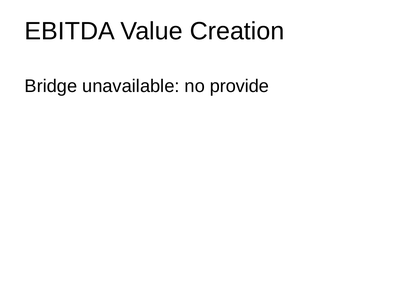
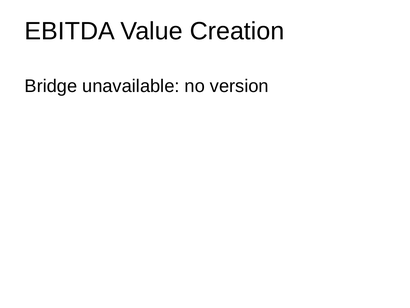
provide: provide -> version (239, 86)
